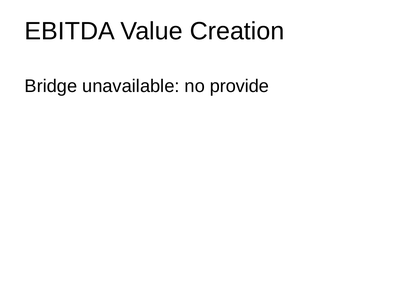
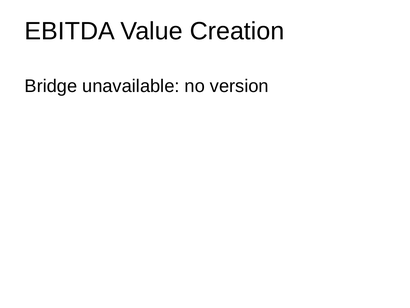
provide: provide -> version (239, 86)
